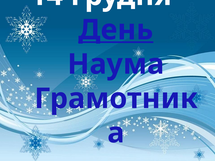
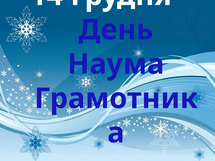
День underline: present -> none (116, 30)
